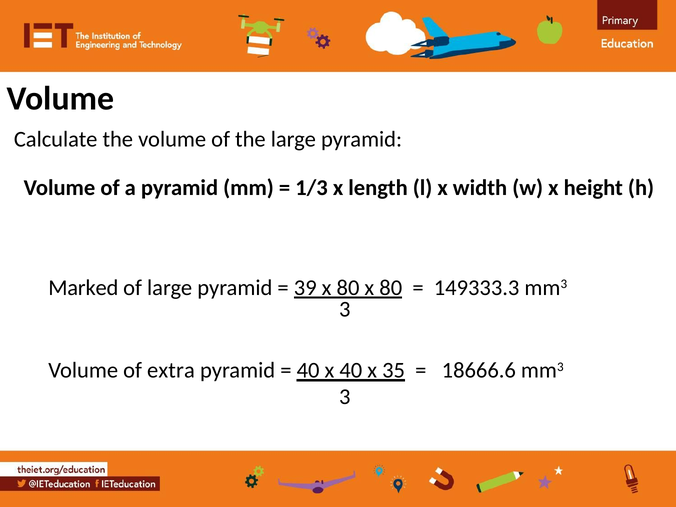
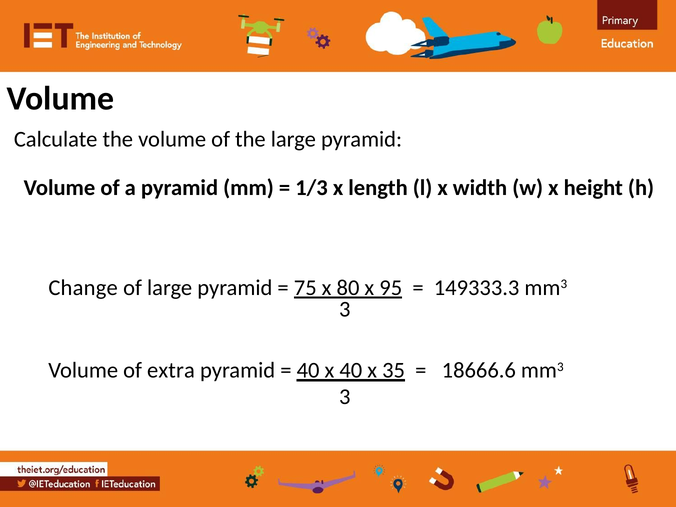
Marked: Marked -> Change (83, 288)
39: 39 -> 75 (305, 288)
80 x 80: 80 -> 95 (391, 288)
